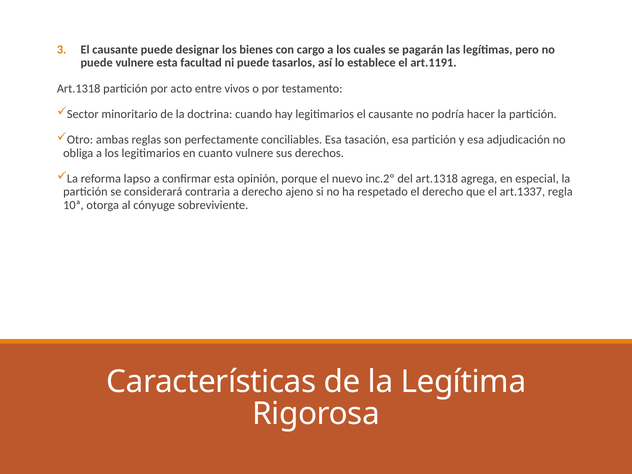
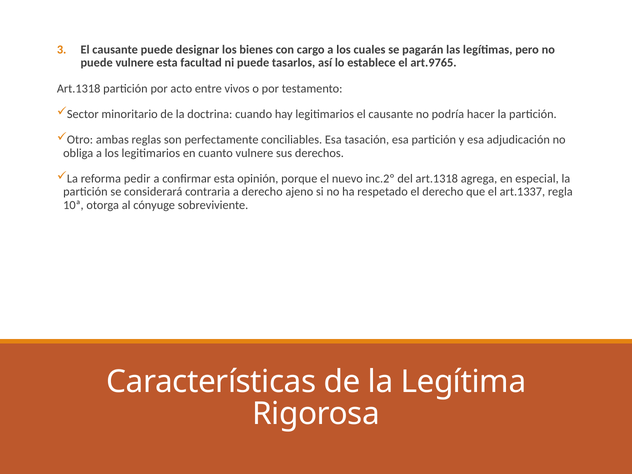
art.1191: art.1191 -> art.9765 (434, 63)
lapso: lapso -> pedir (137, 179)
